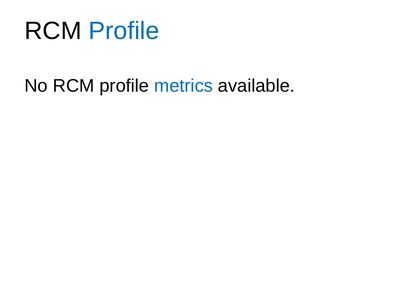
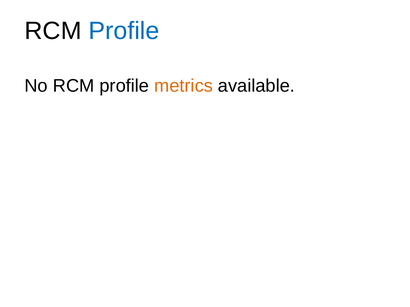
metrics colour: blue -> orange (184, 86)
